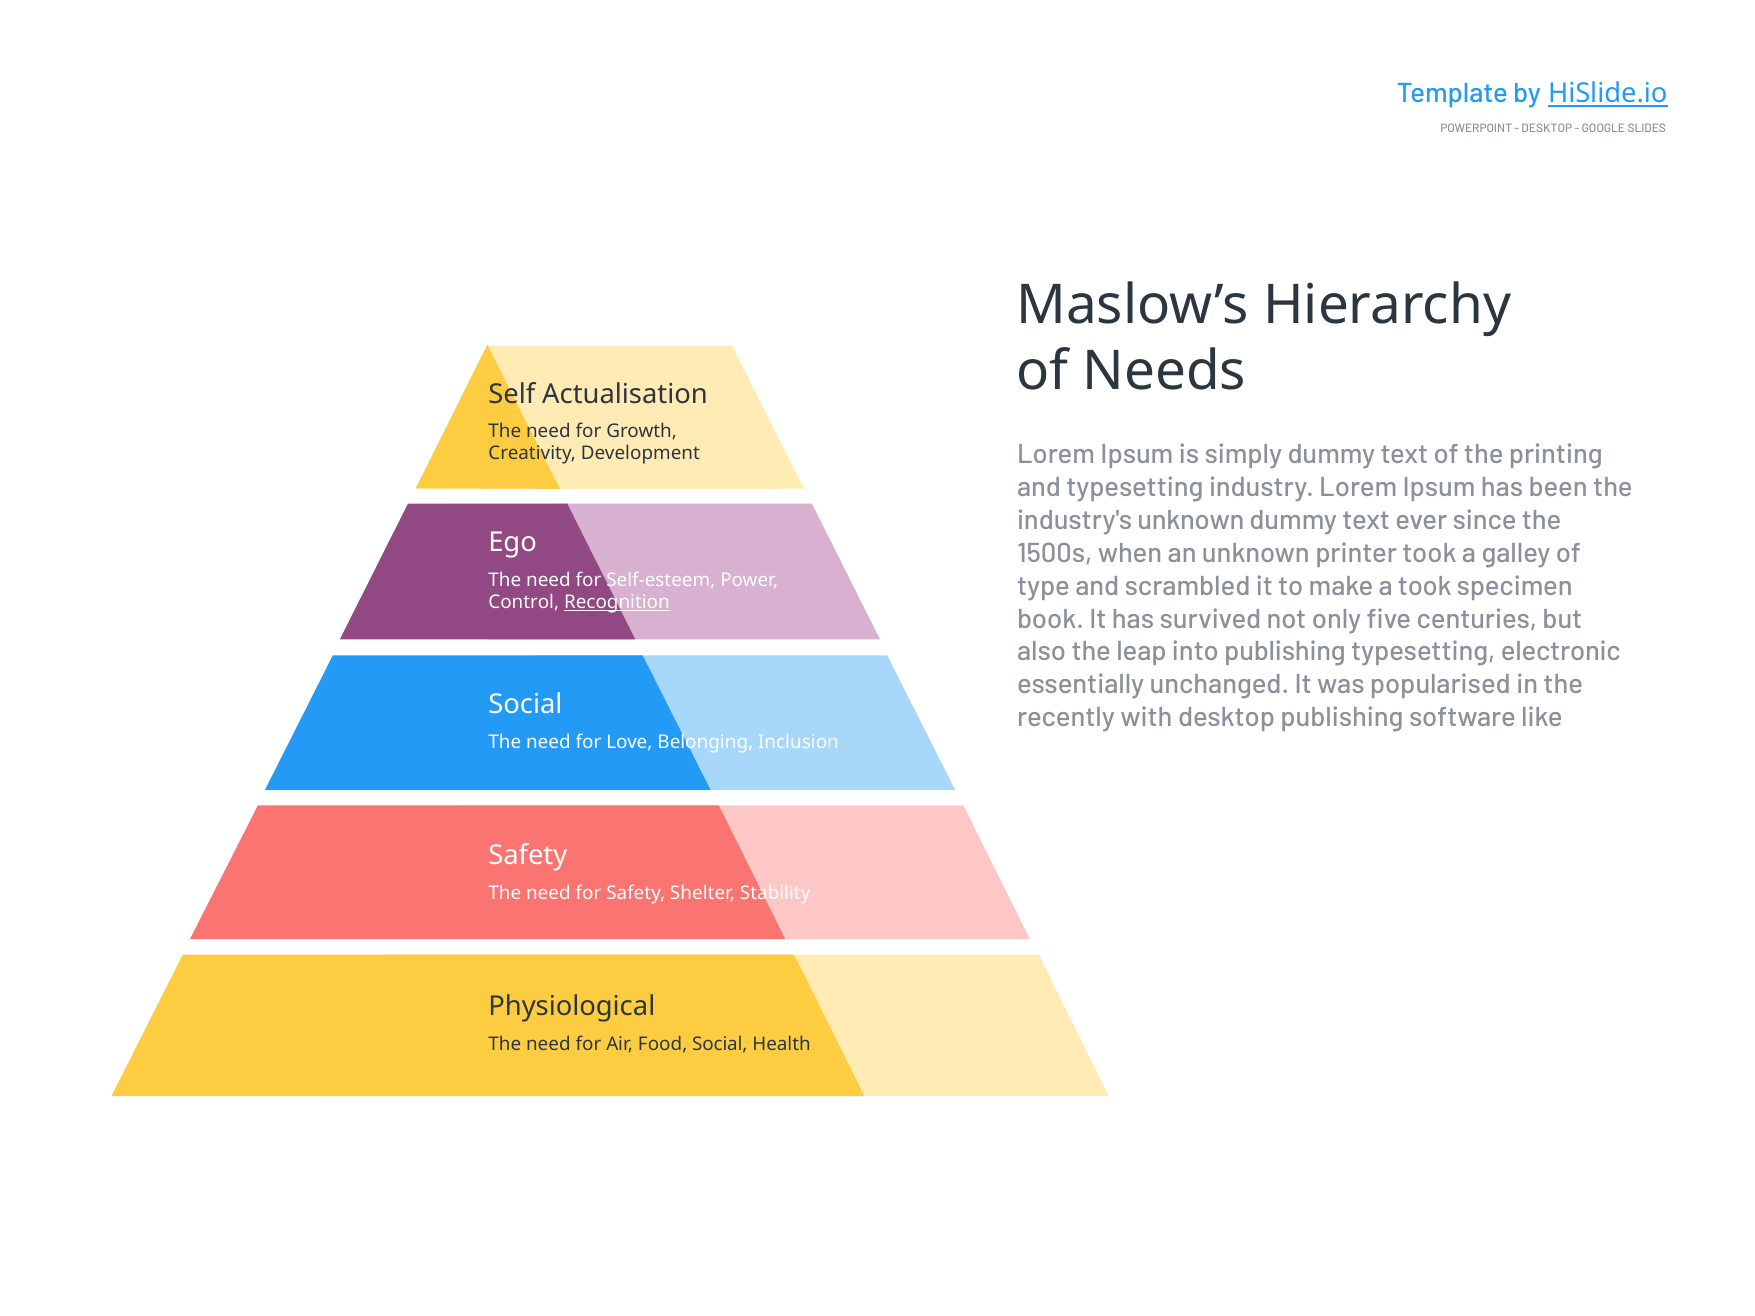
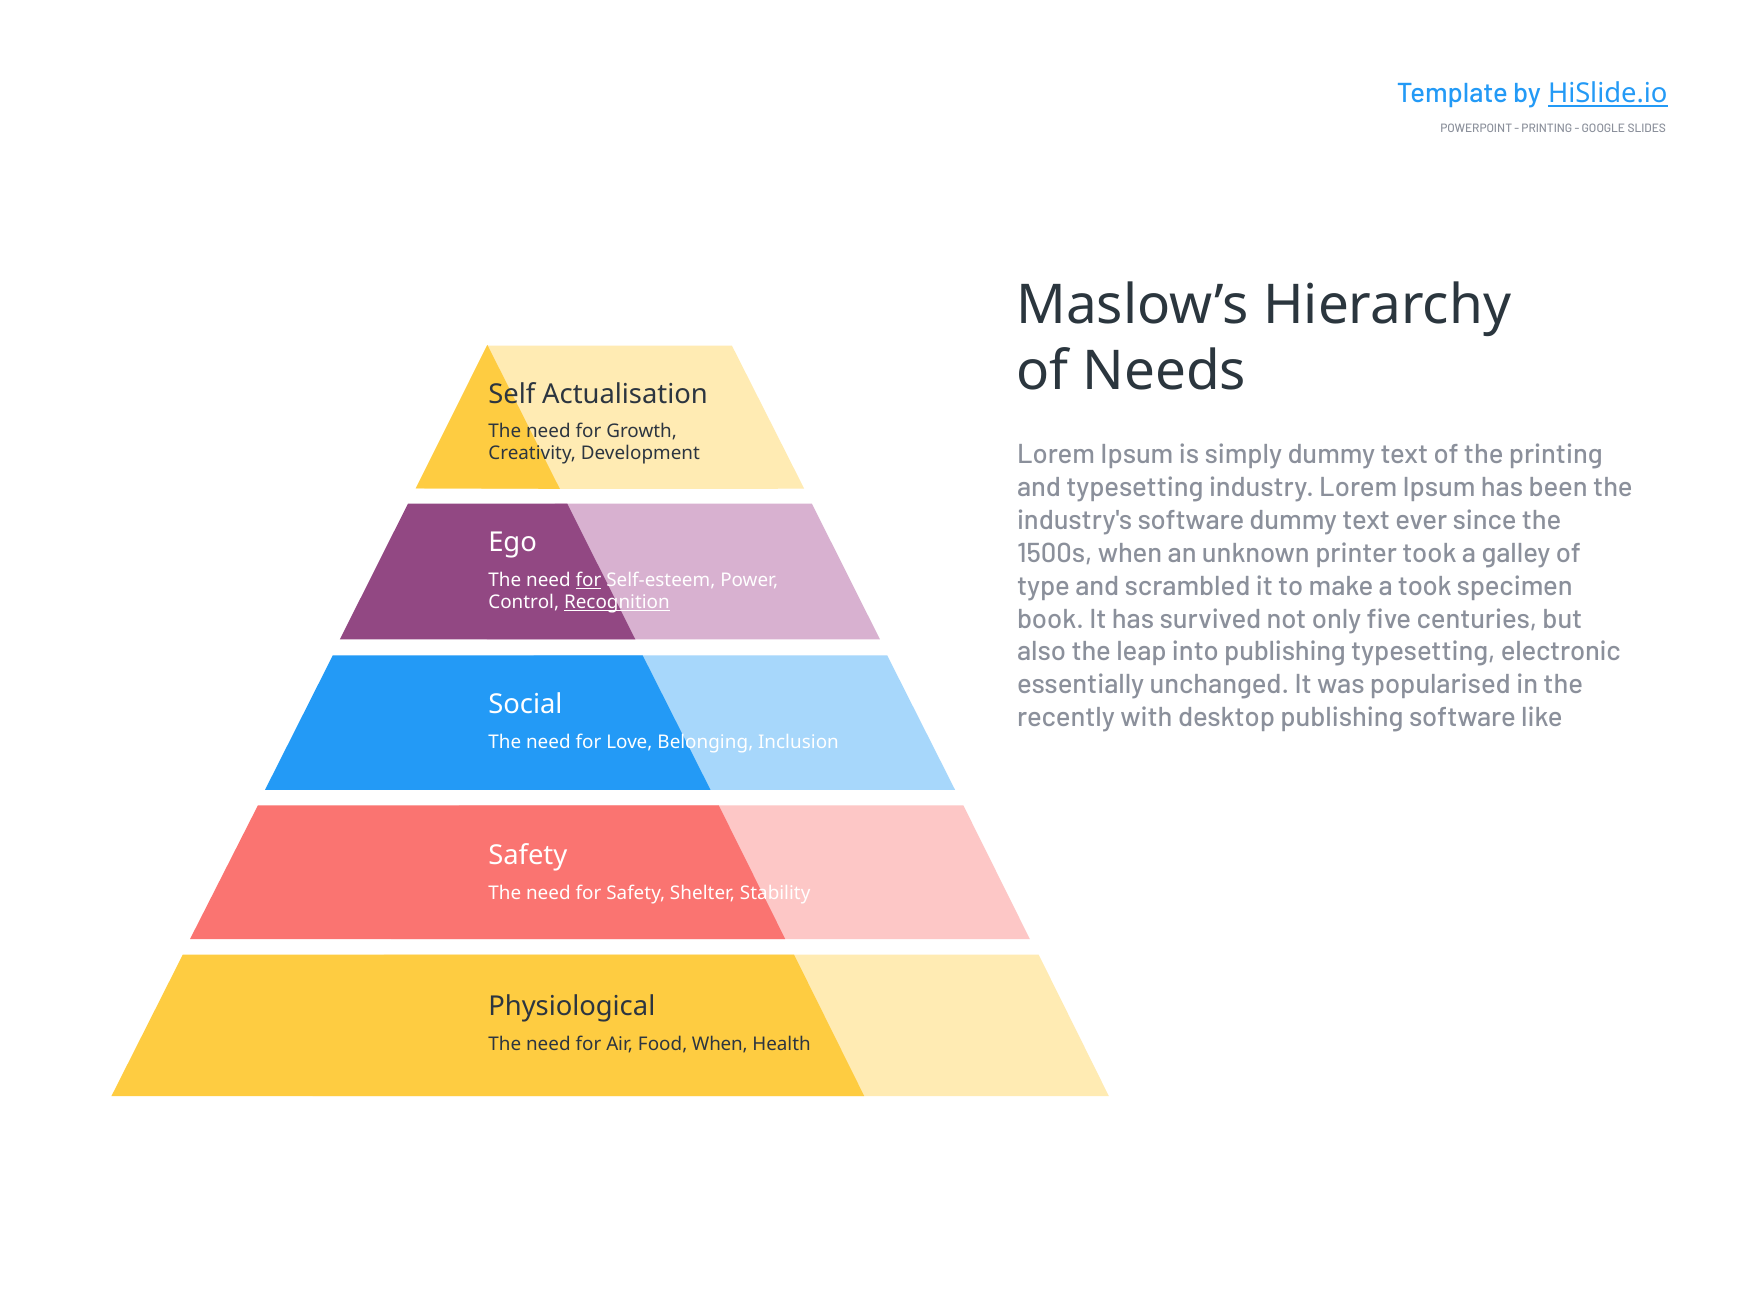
DESKTOP: DESKTOP -> PRINTING (1547, 129)
industry's unknown: unknown -> software (1191, 520)
for underline: none -> present (588, 580)
Food Social: Social -> When (720, 1044)
